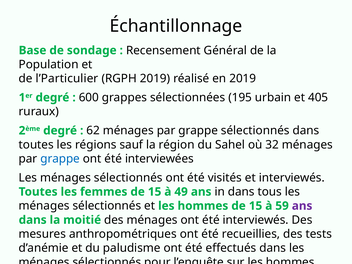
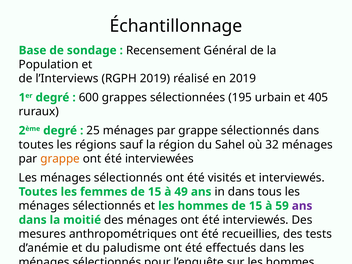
l’Particulier: l’Particulier -> l’Interviews (67, 79)
62: 62 -> 25 (93, 131)
grappe colour: blue -> orange (60, 159)
